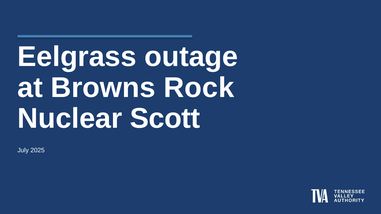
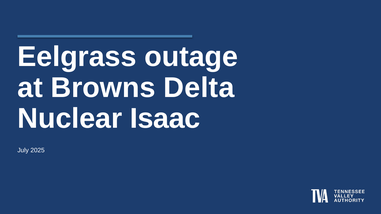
Rock: Rock -> Delta (199, 88)
Scott: Scott -> Isaac (165, 119)
